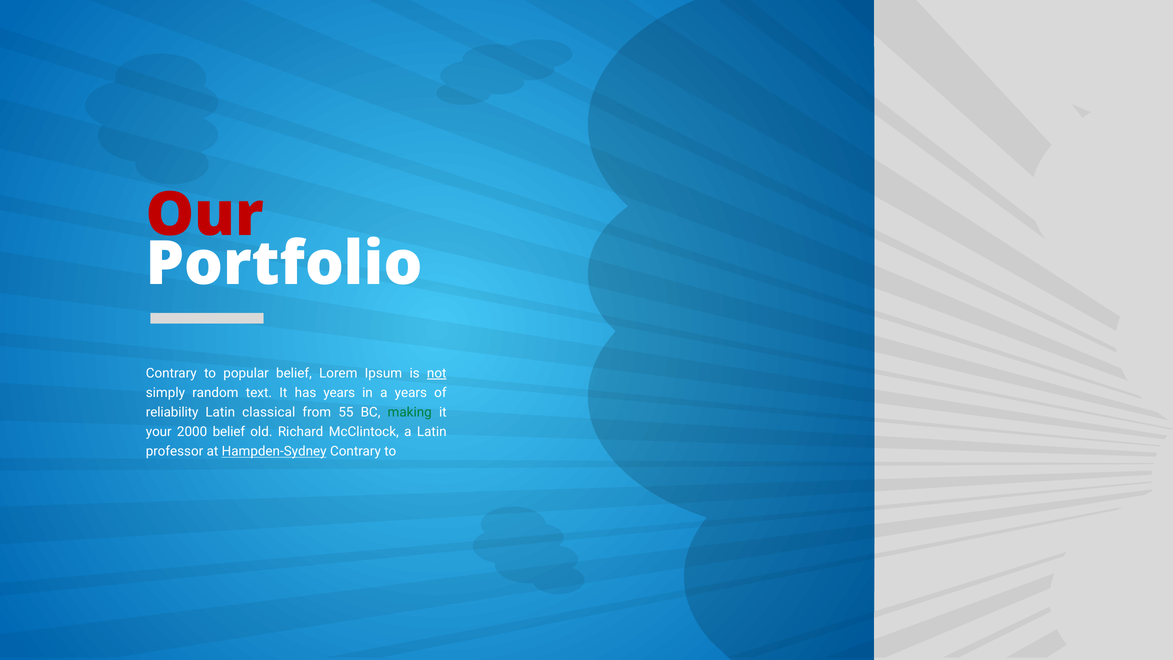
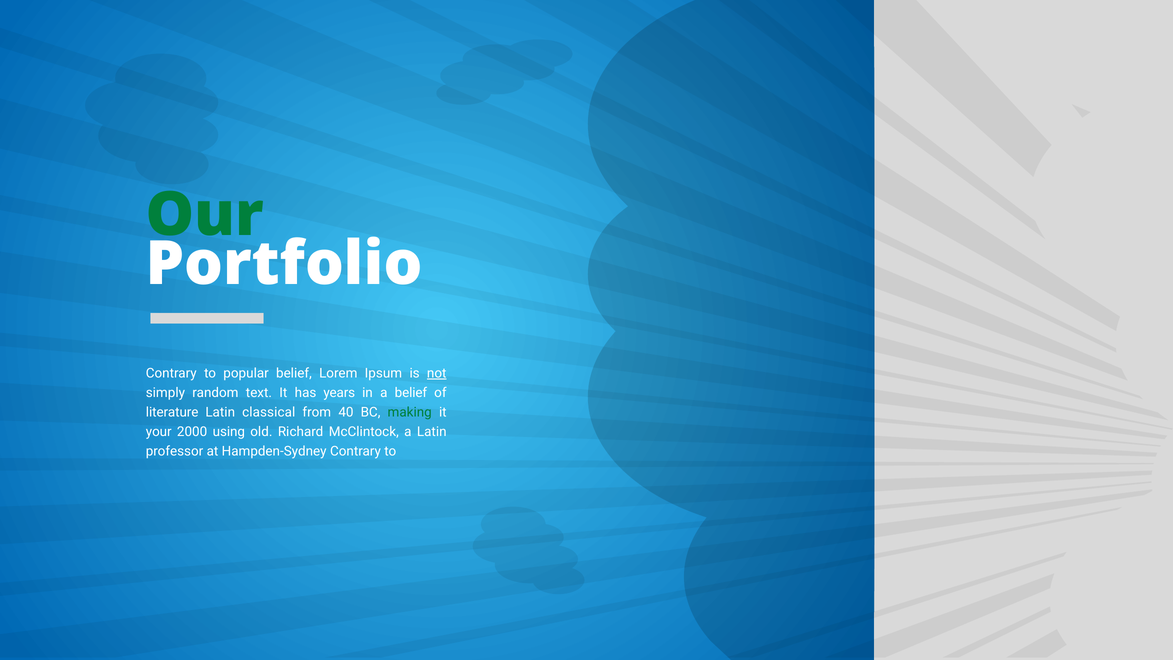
Our colour: red -> green (205, 215)
a years: years -> belief (411, 393)
reliability: reliability -> literature (172, 412)
55: 55 -> 40 (346, 412)
2000 belief: belief -> using (229, 432)
Hampden-Sydney underline: present -> none (274, 451)
